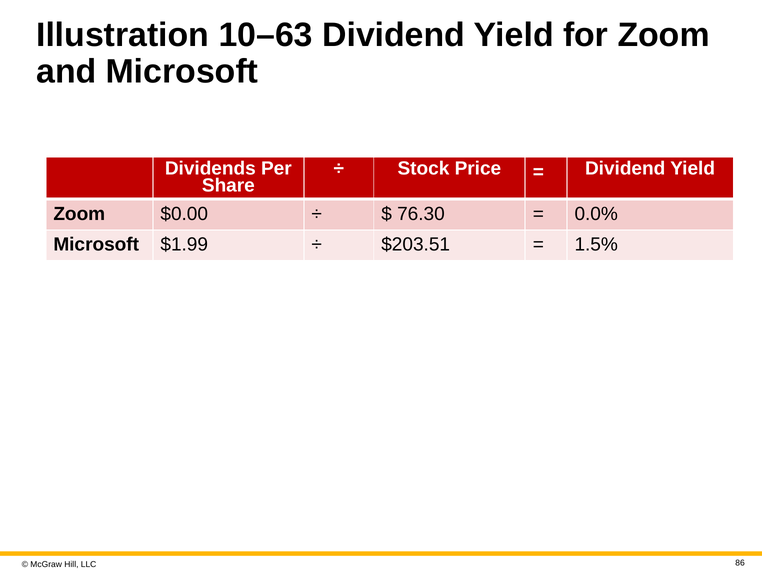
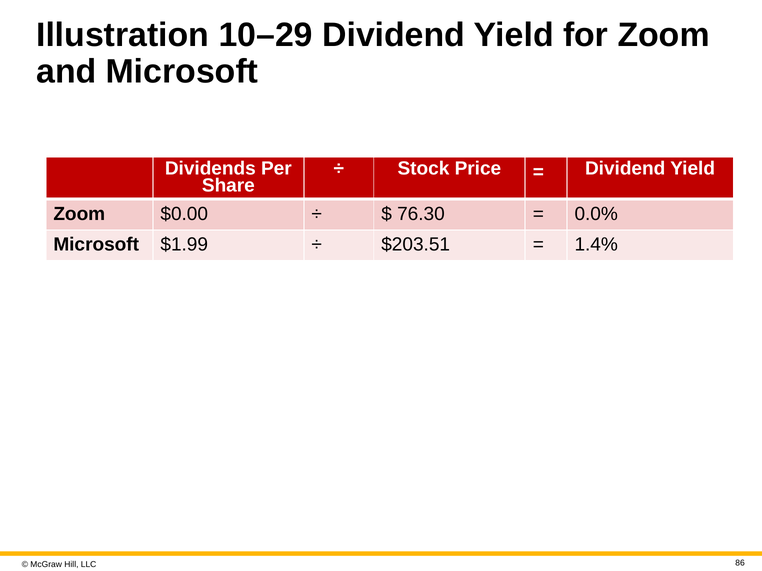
10–63: 10–63 -> 10–29 (266, 35)
1.5%: 1.5% -> 1.4% (596, 245)
